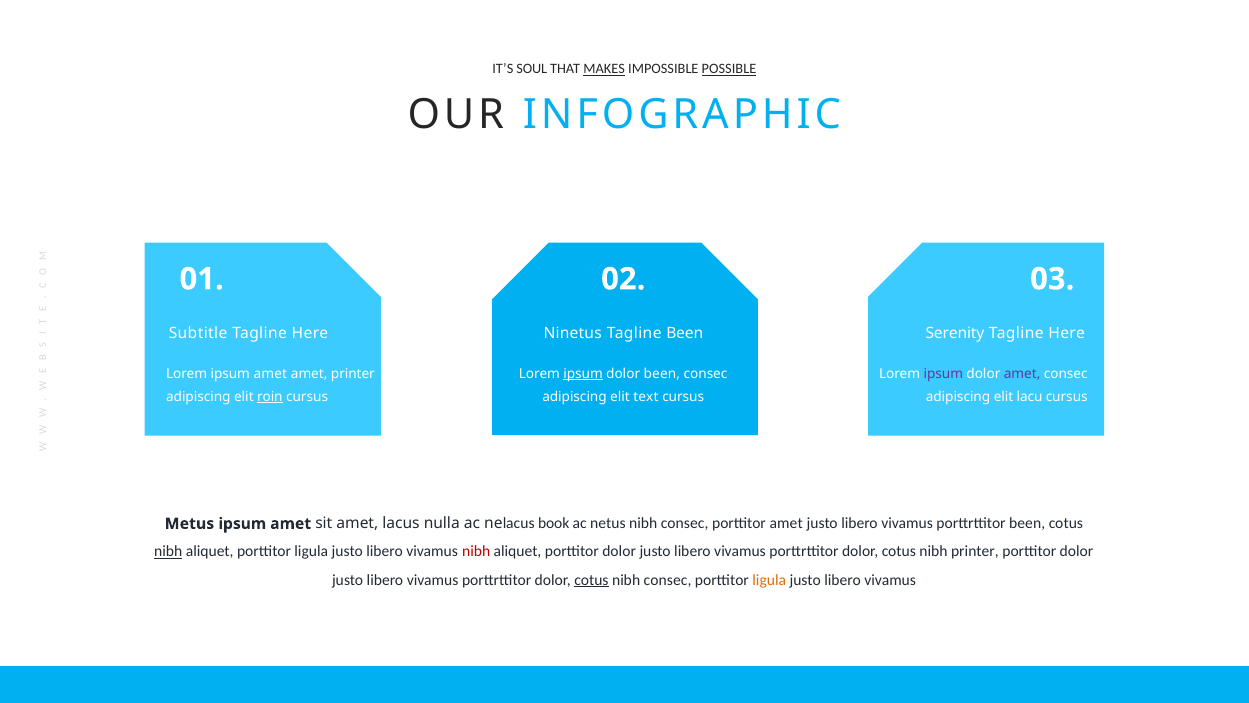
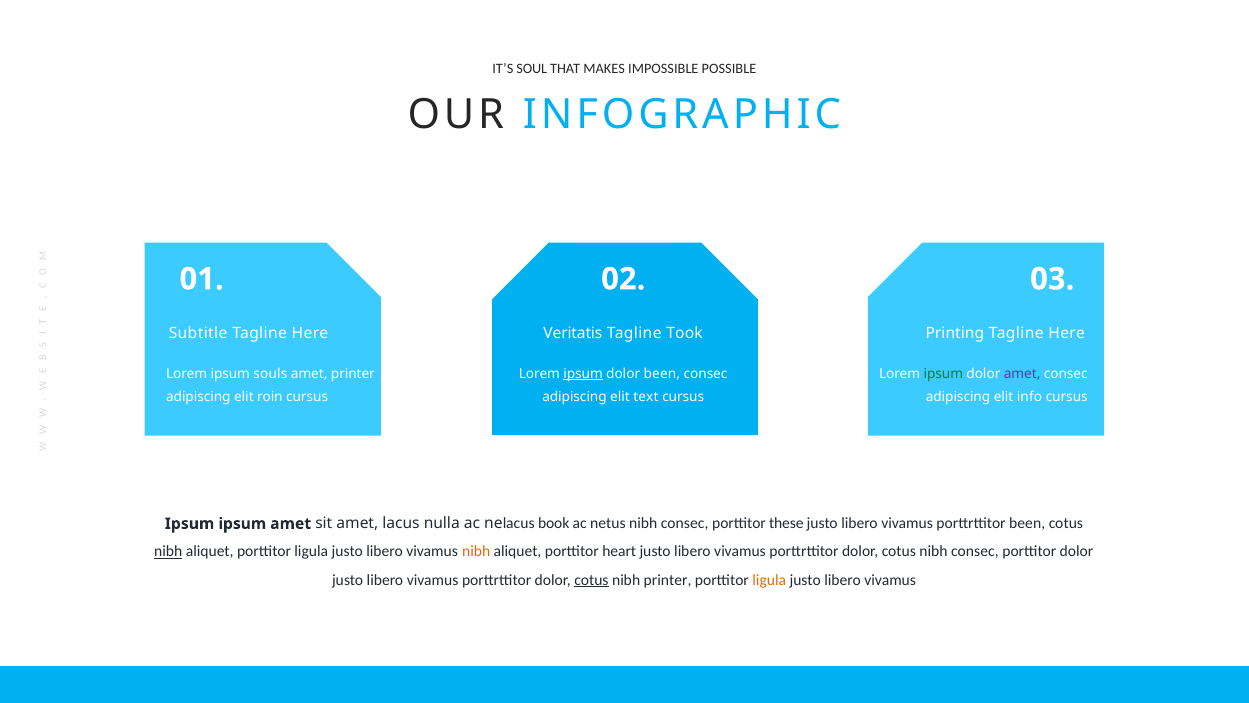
MAKES underline: present -> none (604, 69)
POSSIBLE underline: present -> none (729, 69)
Ninetus: Ninetus -> Veritatis (573, 333)
Tagline Been: Been -> Took (685, 333)
Serenity: Serenity -> Printing (955, 333)
Lorem ipsum amet: amet -> souls (270, 374)
ipsum colour: purple -> green (943, 374)
roin underline: present -> none (270, 397)
lacu: lacu -> info (1029, 397)
Metus: Metus -> Ipsum (190, 523)
porttitor amet: amet -> these (786, 523)
nibh colour: red -> orange (476, 551)
aliquet porttitor dolor: dolor -> heart (619, 551)
cotus nibh printer: printer -> consec (975, 551)
consec: consec -> printer (668, 580)
